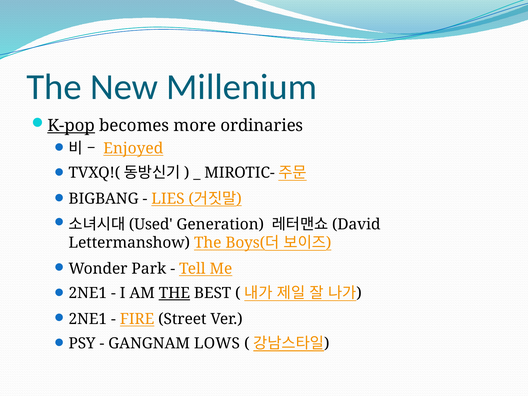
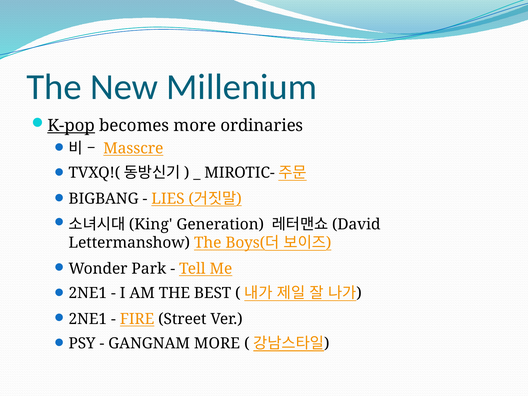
Enjoyed: Enjoyed -> Masscre (133, 148)
Used: Used -> King (151, 224)
THE underline: present -> none (174, 293)
GANGNAM LOWS: LOWS -> MORE (217, 343)
